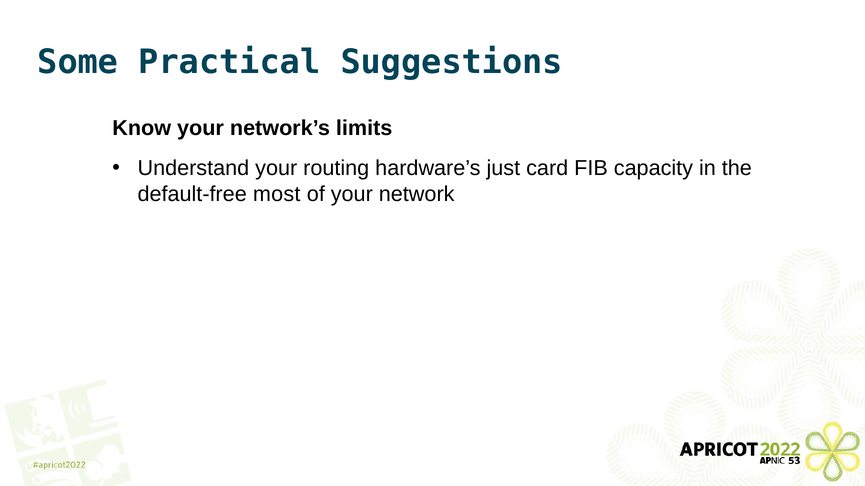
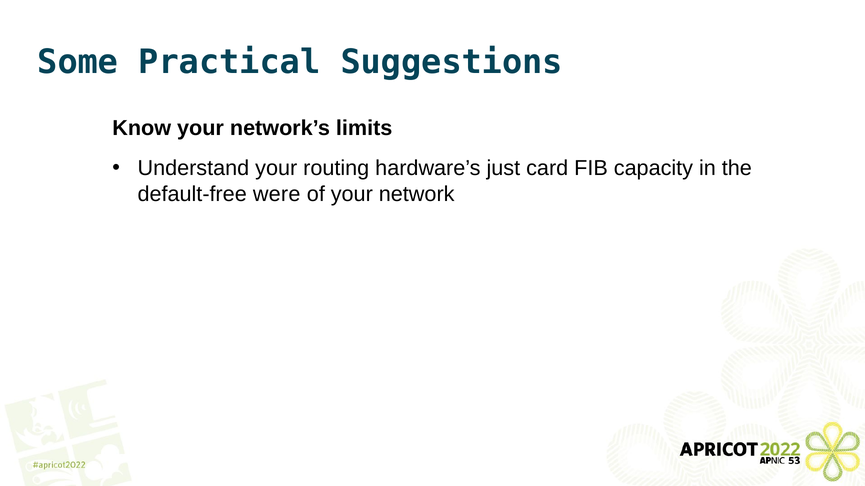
most: most -> were (277, 194)
